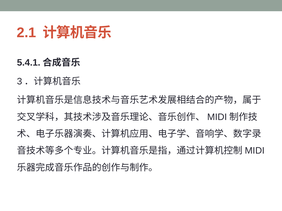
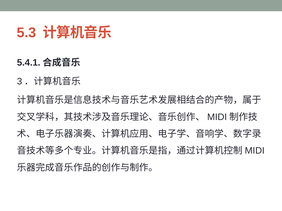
2.1: 2.1 -> 5.3 (26, 33)
